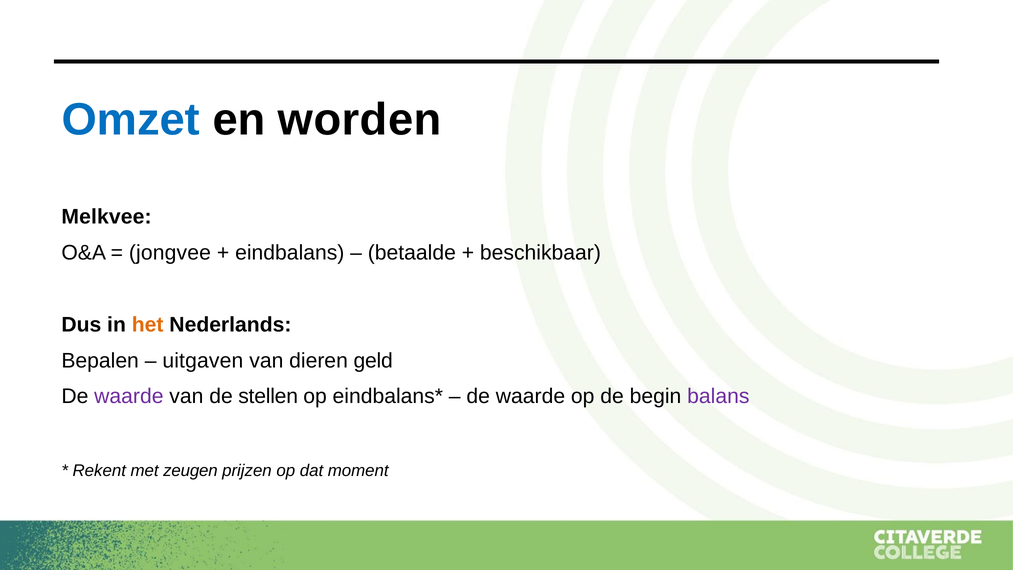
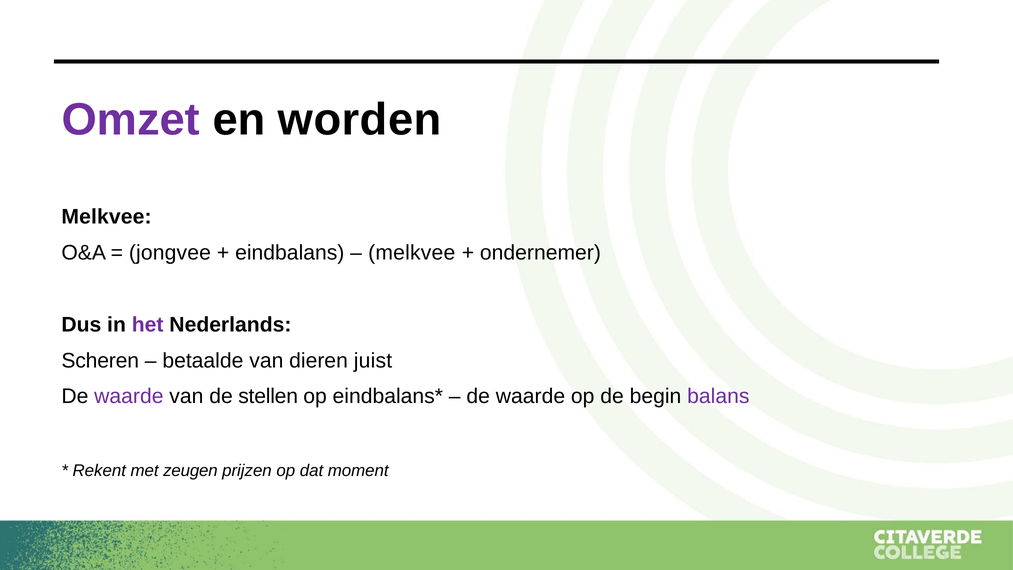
Omzet colour: blue -> purple (131, 120)
betaalde: betaalde -> melkvee (412, 253)
beschikbaar: beschikbaar -> ondernemer (540, 253)
het colour: orange -> purple (148, 325)
Bepalen: Bepalen -> Scheren (100, 360)
uitgaven: uitgaven -> betaalde (203, 360)
geld: geld -> juist (373, 360)
